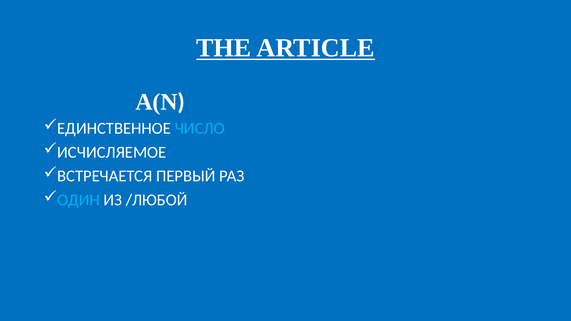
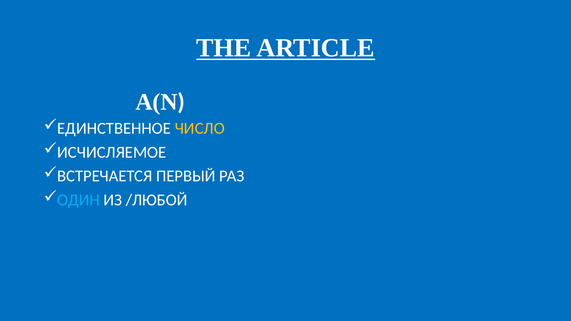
ЧИСЛО colour: light blue -> yellow (200, 128)
